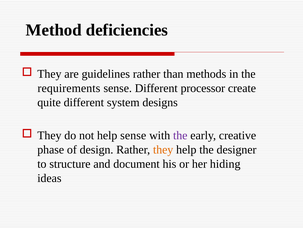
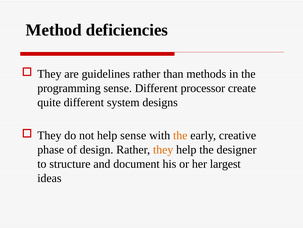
requirements: requirements -> programming (69, 88)
the colour: purple -> orange (180, 135)
hiding: hiding -> largest (225, 163)
